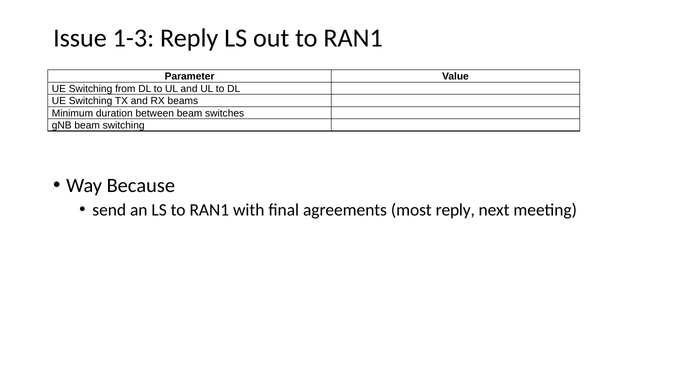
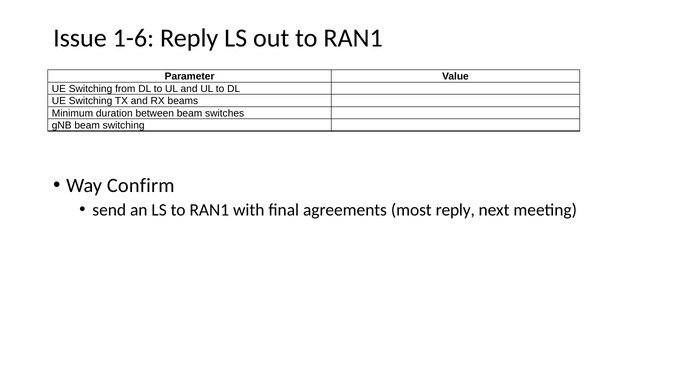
1-3: 1-3 -> 1-6 (133, 38)
Because: Because -> Confirm (141, 186)
